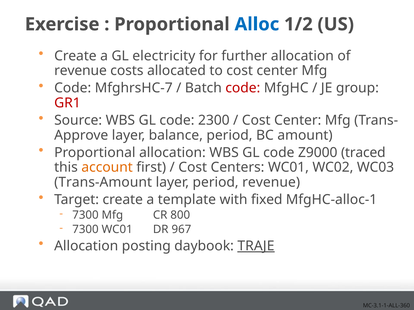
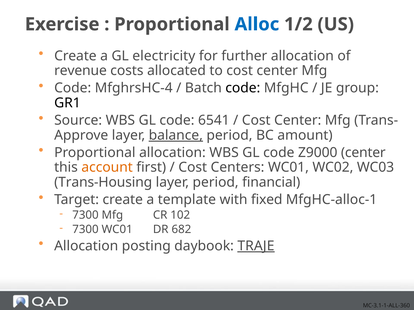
MfghrsHC-7: MfghrsHC-7 -> MfghrsHC-4 (134, 88)
code colour: red -> black (243, 88)
GR1 colour: red -> black (67, 103)
2300: 2300 -> 6541 (214, 120)
balance underline: none -> present (176, 135)
Z9000 traced: traced -> center (363, 153)
Trans-Amount: Trans-Amount -> Trans-Housing (103, 183)
period revenue: revenue -> financial (271, 183)
800: 800 -> 102 (180, 215)
967: 967 -> 682 (181, 230)
